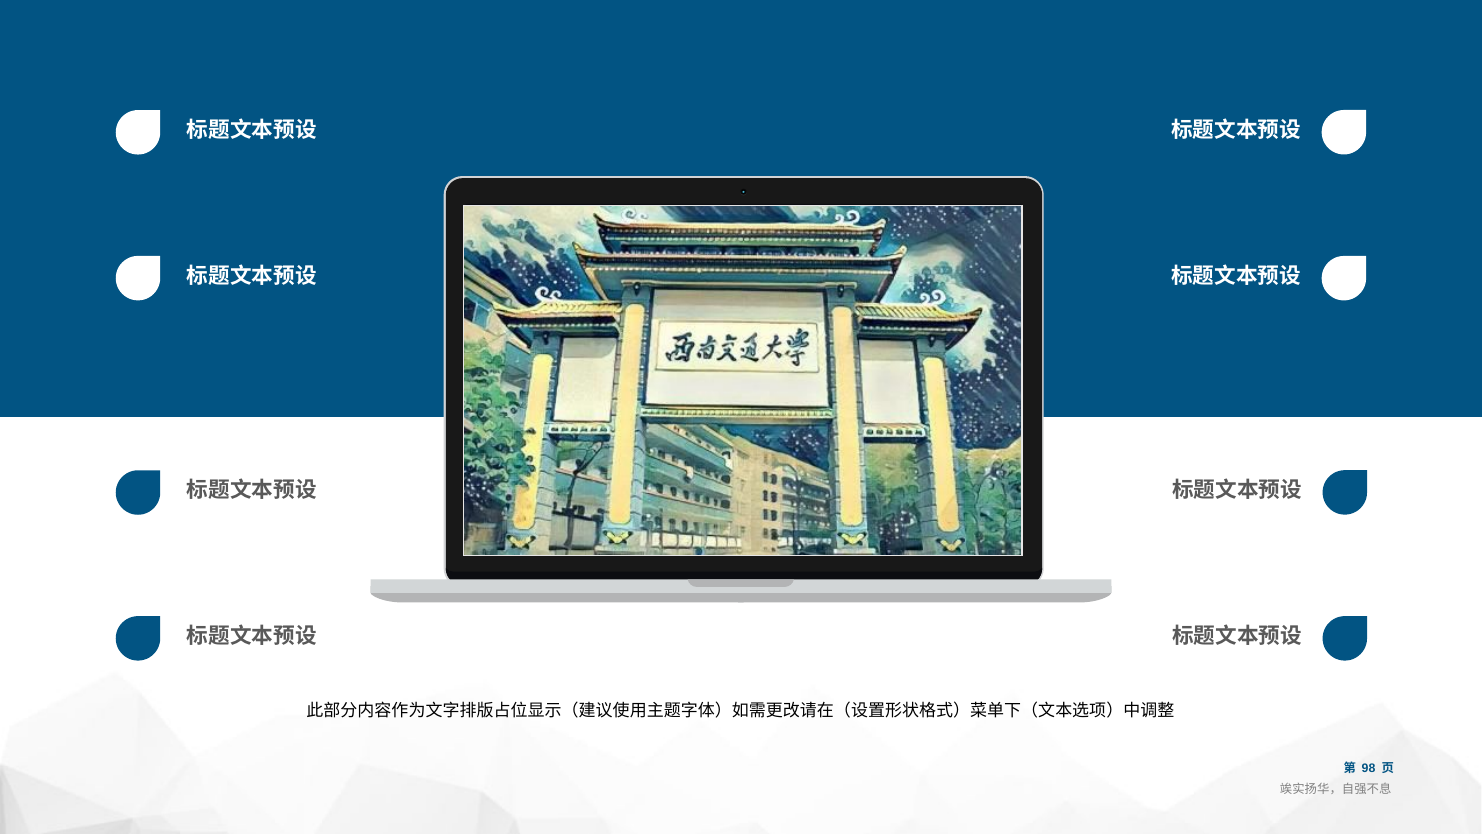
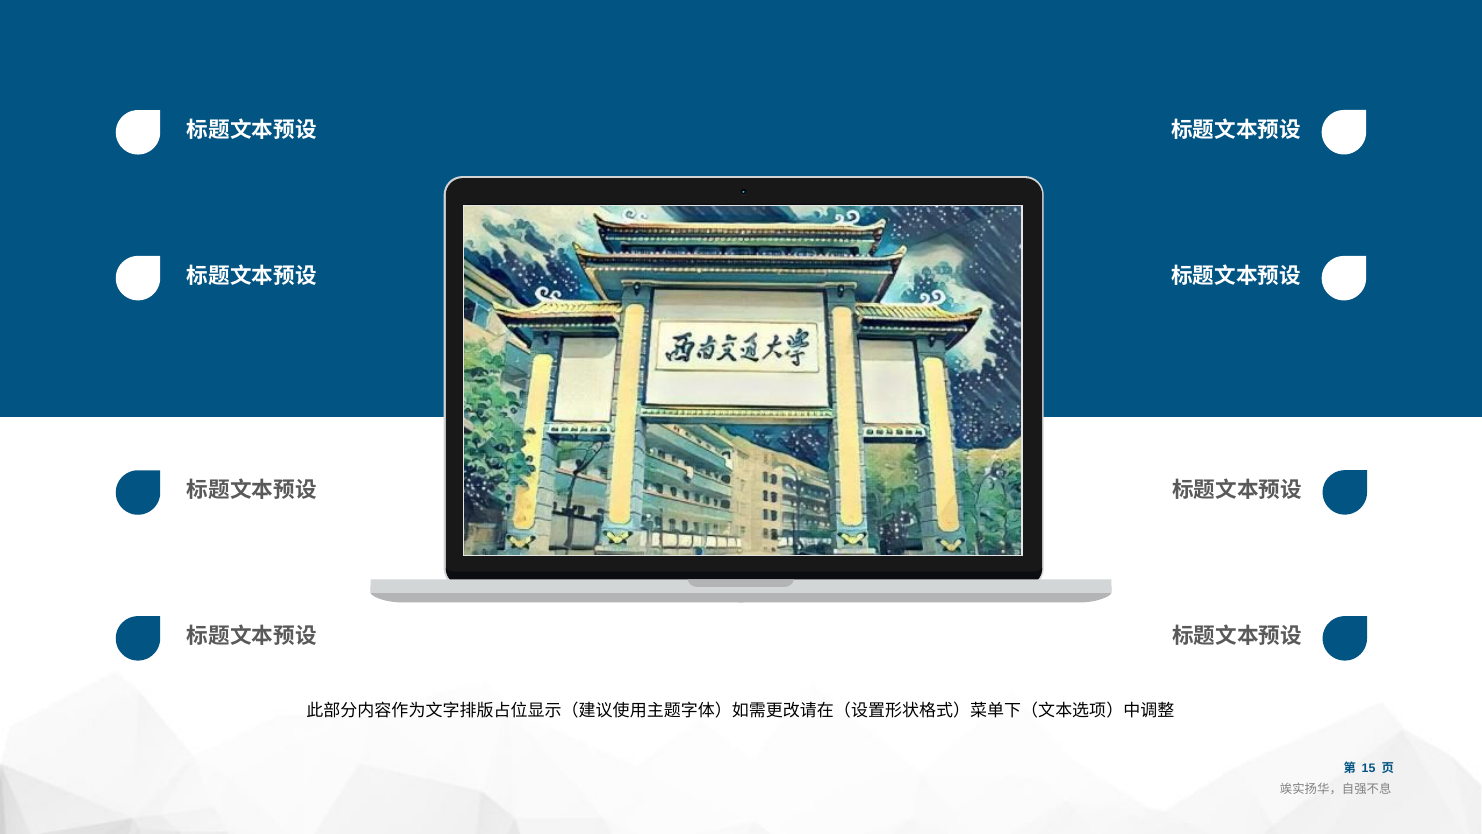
98: 98 -> 15 (1369, 768)
